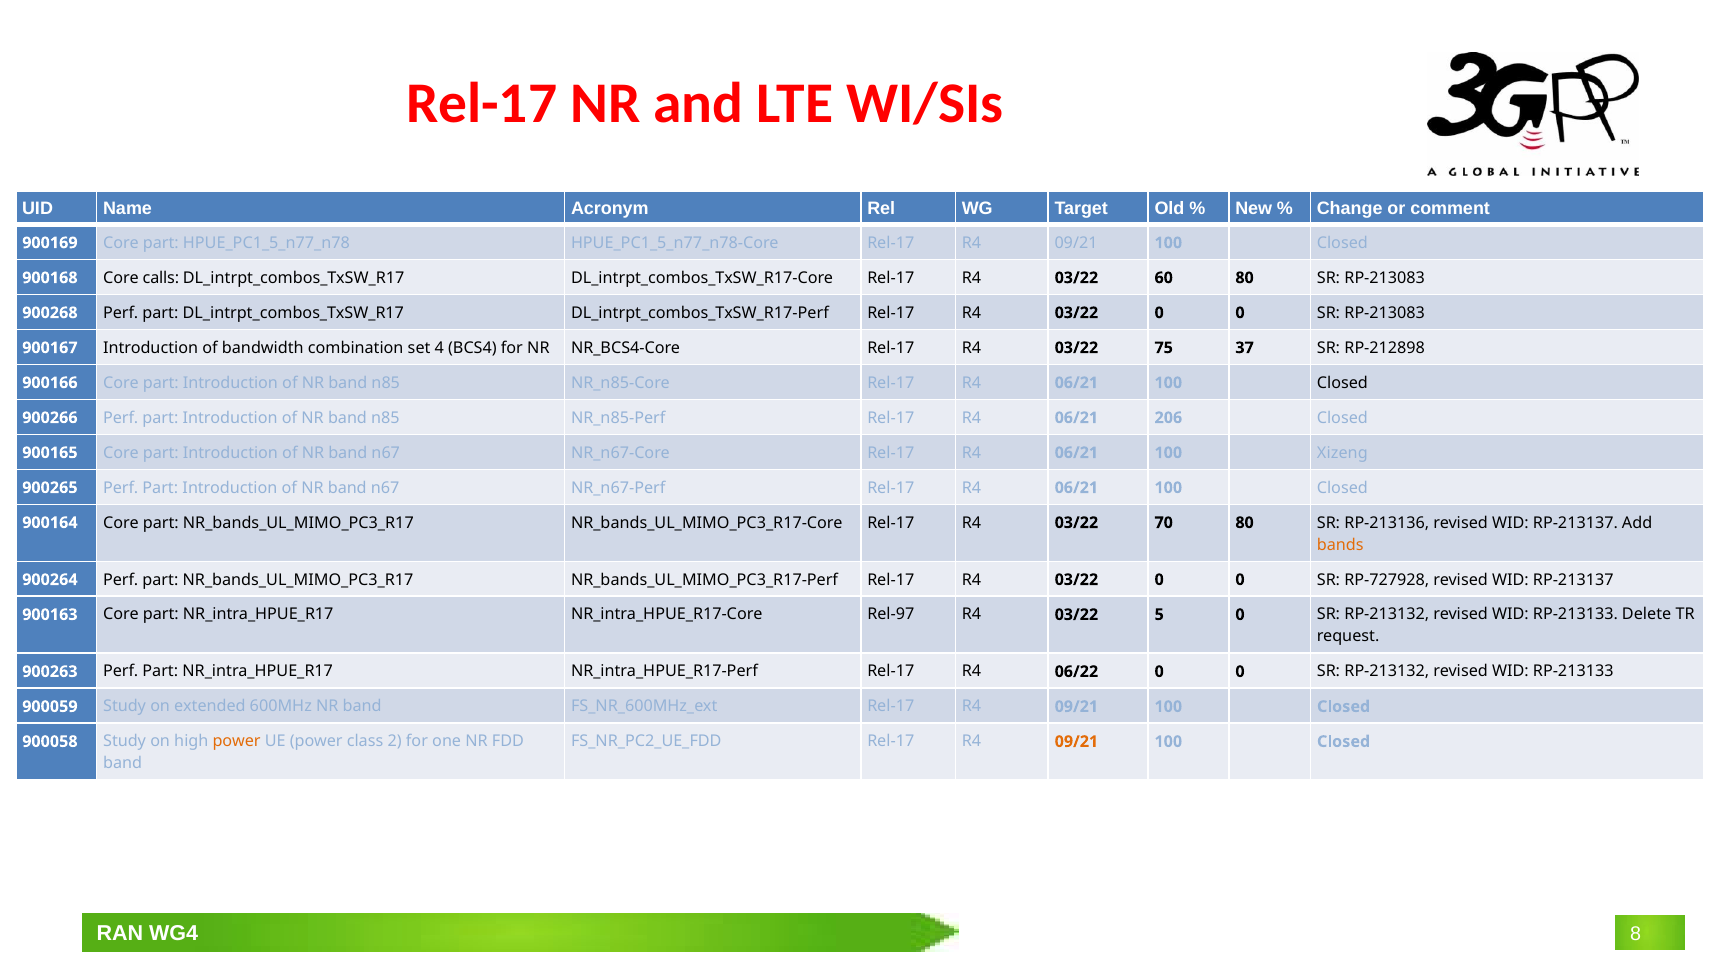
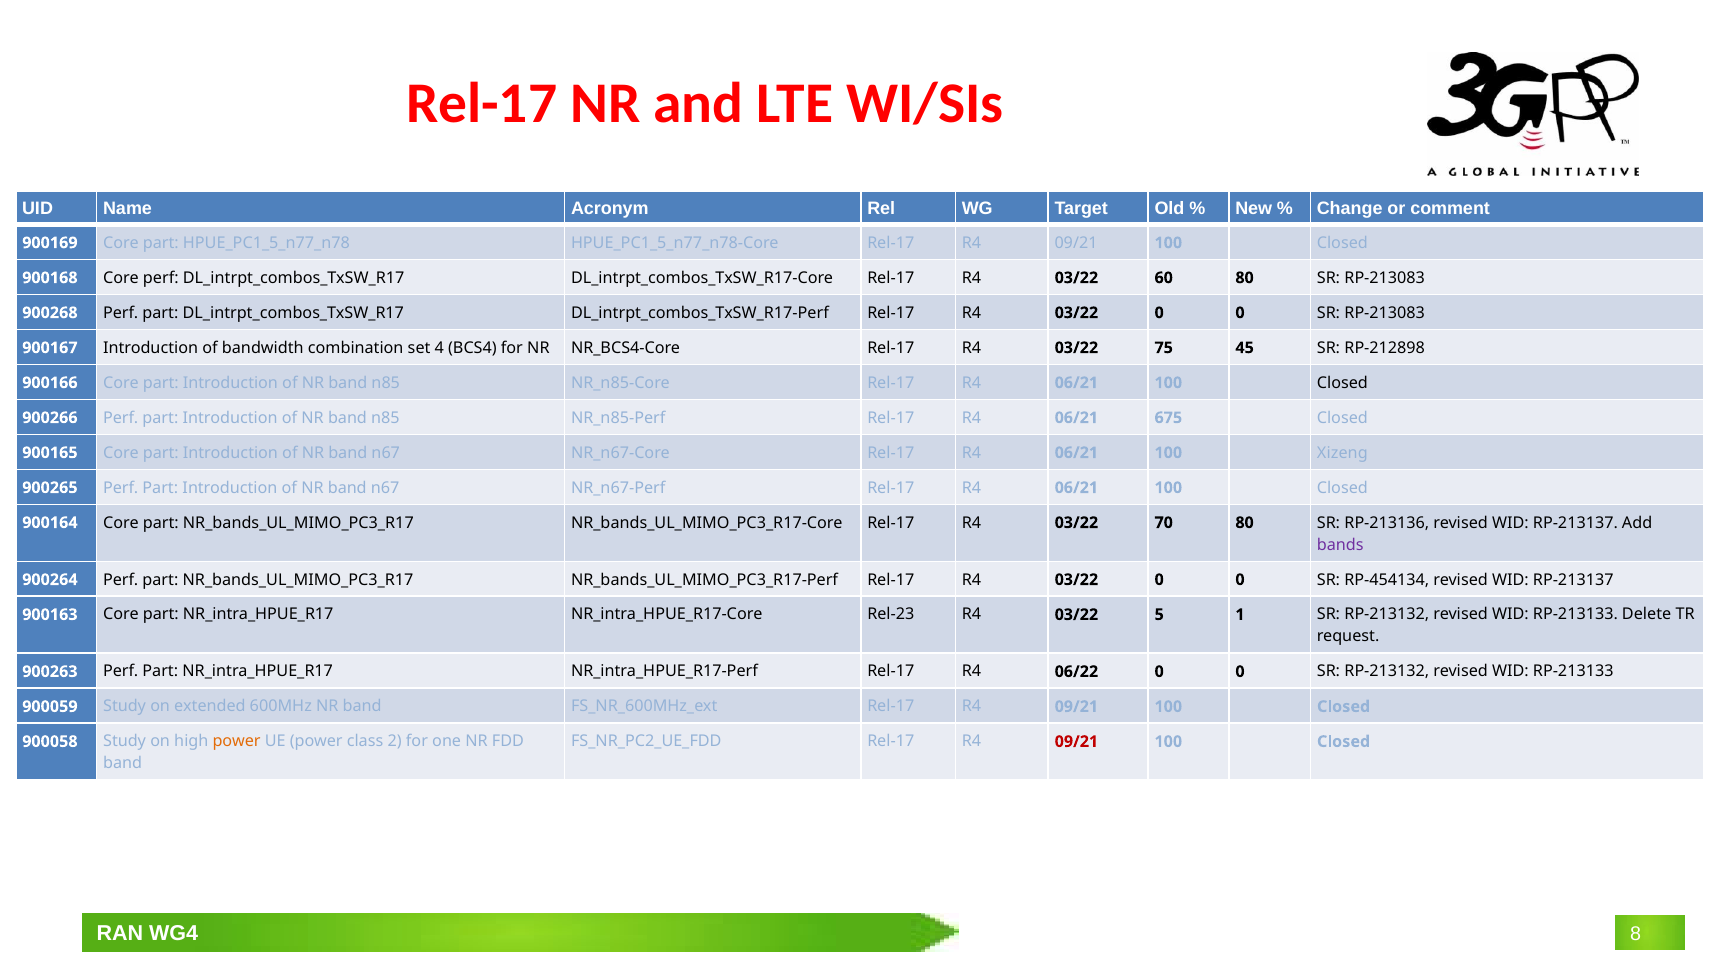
Core calls: calls -> perf (161, 278)
37: 37 -> 45 (1245, 348)
206: 206 -> 675 (1168, 418)
bands colour: orange -> purple (1340, 545)
RP-727928: RP-727928 -> RP-454134 (1387, 580)
Rel-97: Rel-97 -> Rel-23 (891, 615)
5 0: 0 -> 1 (1240, 615)
09/21 colour: orange -> red (1076, 742)
